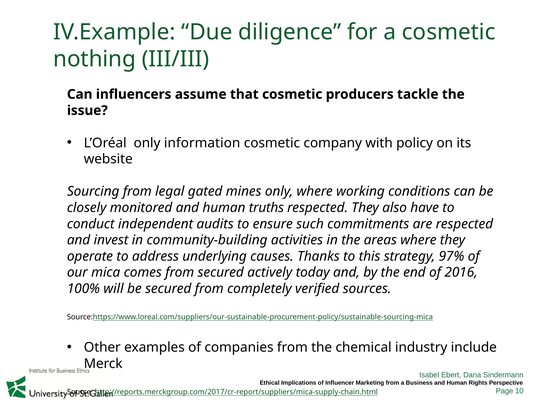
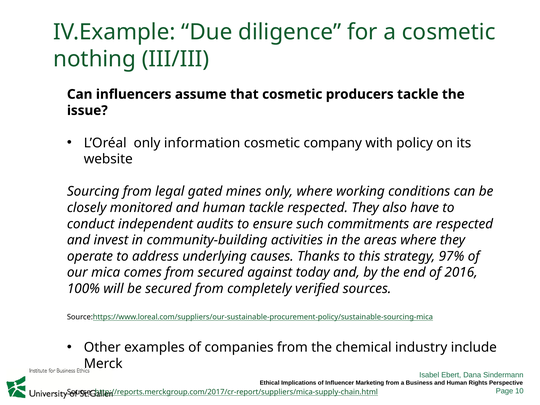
human truths: truths -> tackle (266, 208)
actively: actively -> against (270, 272)
